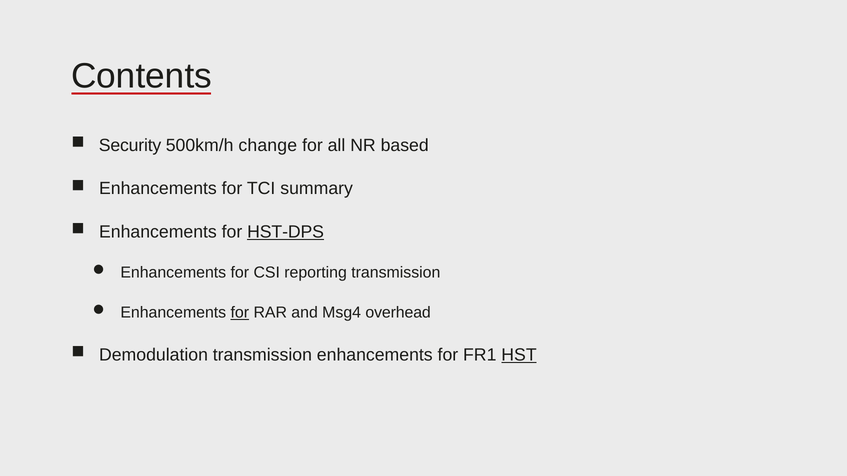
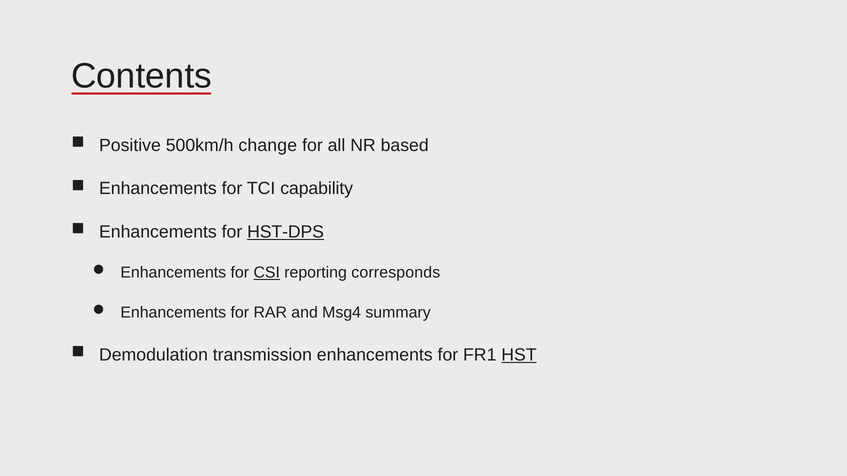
Security: Security -> Positive (130, 145)
summary: summary -> capability (317, 189)
CSI underline: none -> present (267, 273)
reporting transmission: transmission -> corresponds (396, 273)
for underline: present -> none (240, 313)
overhead: overhead -> summary (398, 313)
